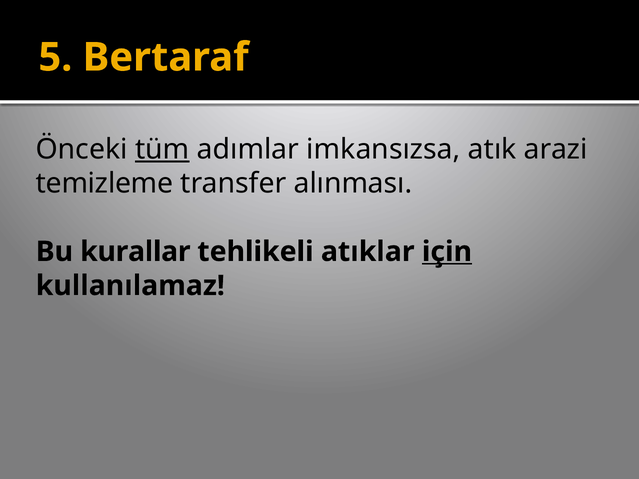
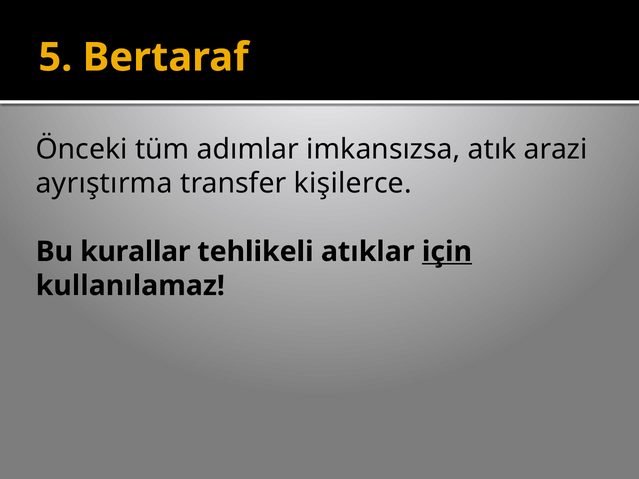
tüm underline: present -> none (162, 149)
temizleme: temizleme -> ayrıştırma (104, 184)
alınması: alınması -> kişilerce (353, 184)
